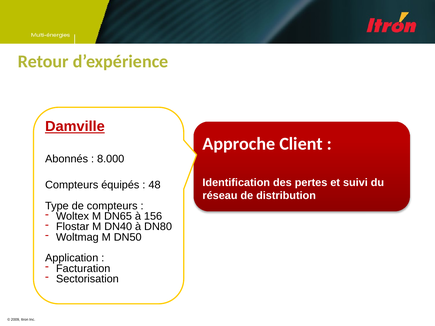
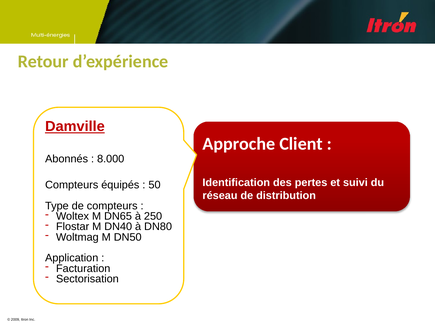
48: 48 -> 50 (155, 185)
156: 156 -> 250 (153, 216)
